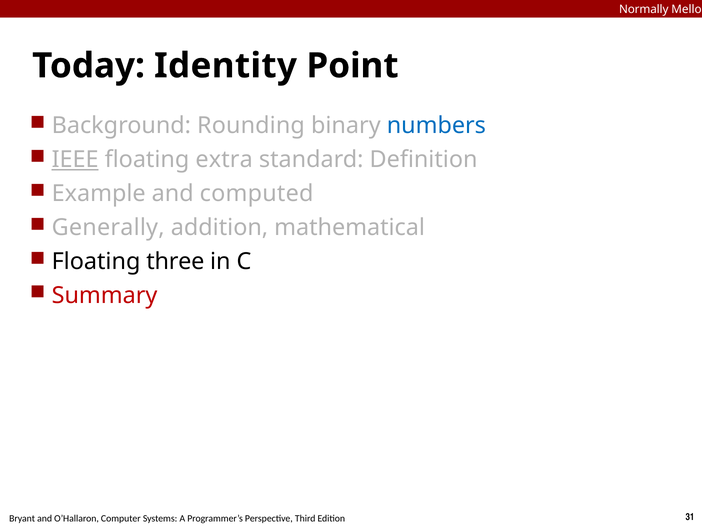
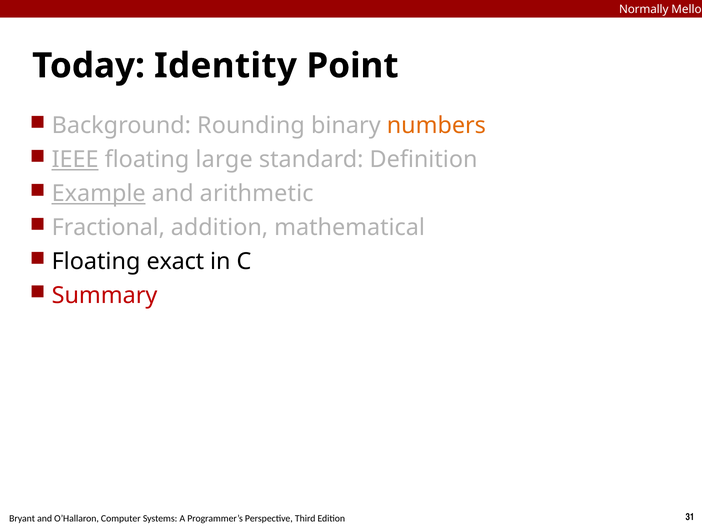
numbers colour: blue -> orange (436, 126)
extra: extra -> large (224, 160)
Example underline: none -> present (99, 194)
computed: computed -> arithmetic (257, 194)
Generally: Generally -> Fractional (108, 228)
three: three -> exact (175, 262)
